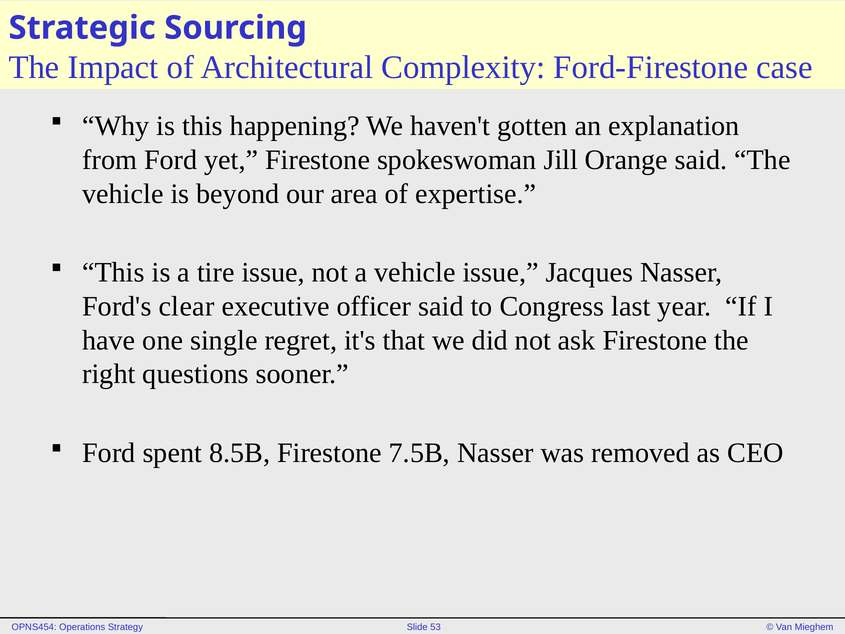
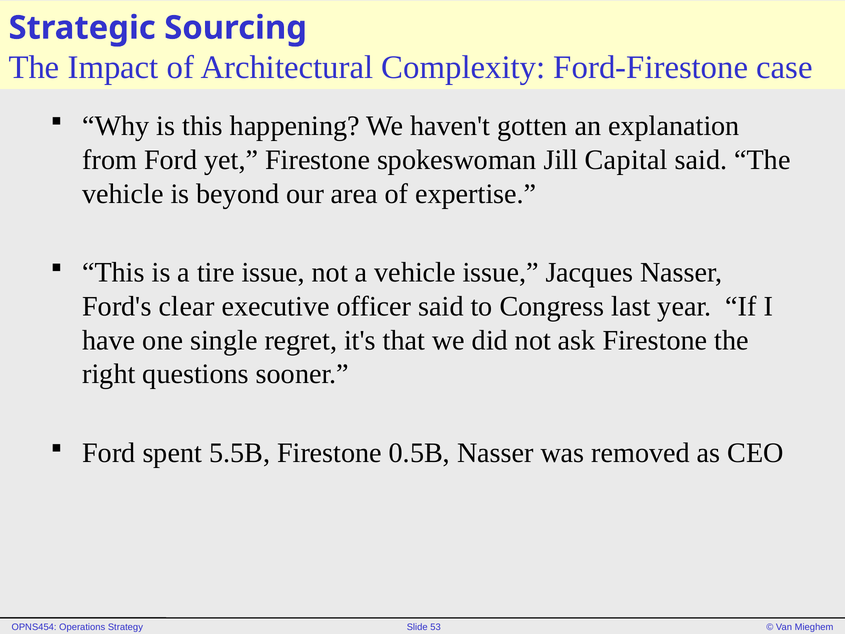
Orange: Orange -> Capital (626, 160)
8.5B: 8.5B -> 5.5B (240, 453)
7.5B: 7.5B -> 0.5B (419, 453)
